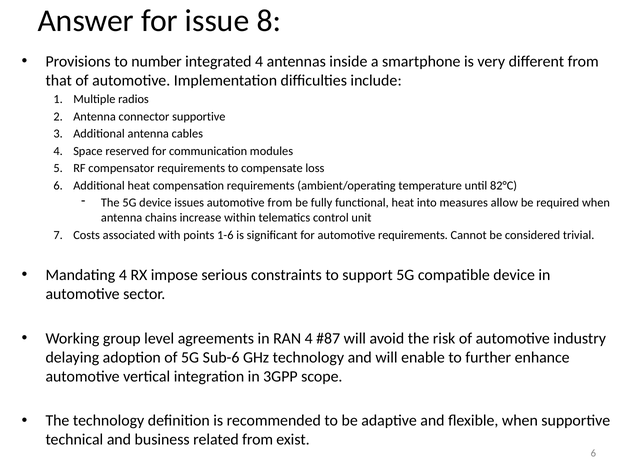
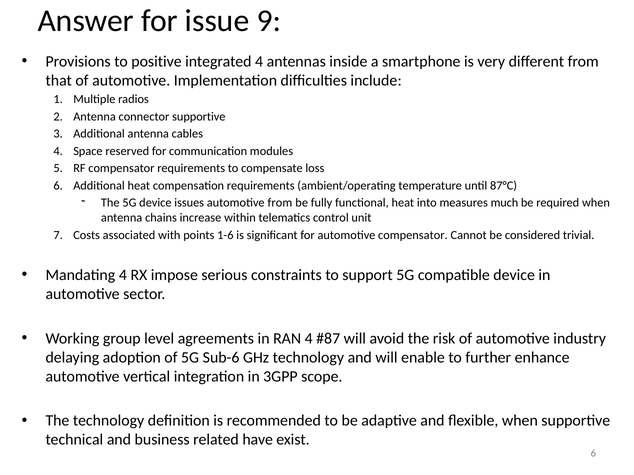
8: 8 -> 9 (269, 21)
number: number -> positive (157, 61)
82°C: 82°C -> 87°C (504, 186)
allow: allow -> much (504, 203)
automotive requirements: requirements -> compensator (413, 235)
related from: from -> have (258, 440)
